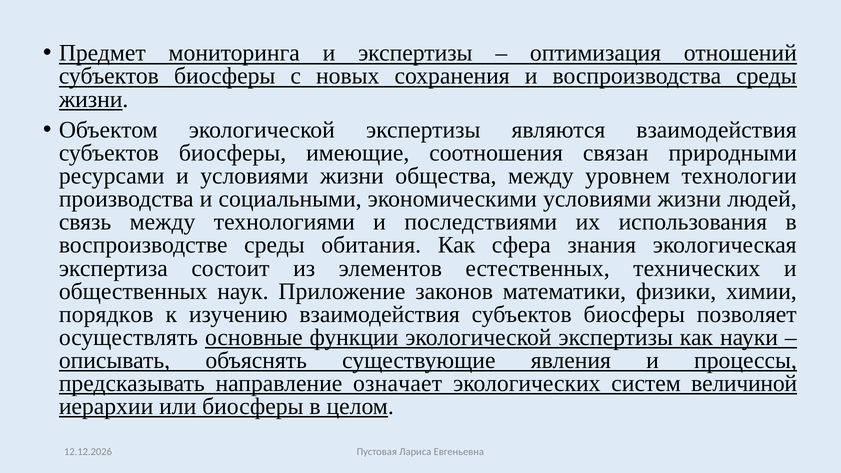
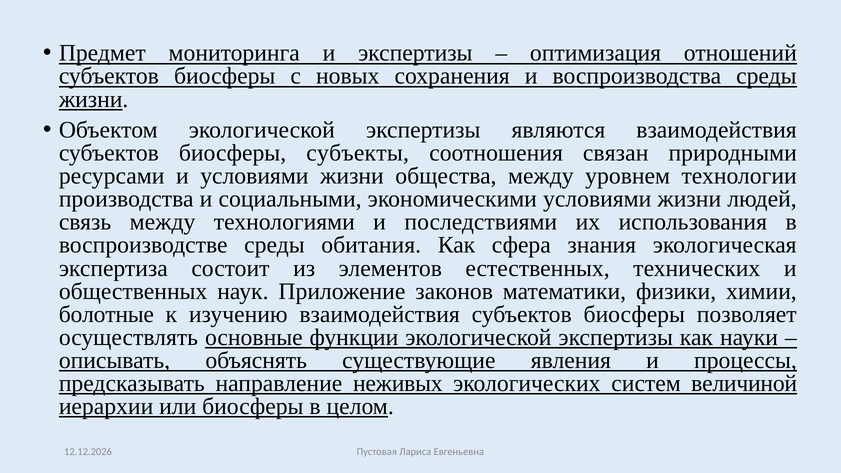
имеющие: имеющие -> субъекты (358, 153)
порядков: порядков -> болотные (106, 314)
означает: означает -> неживых (398, 383)
